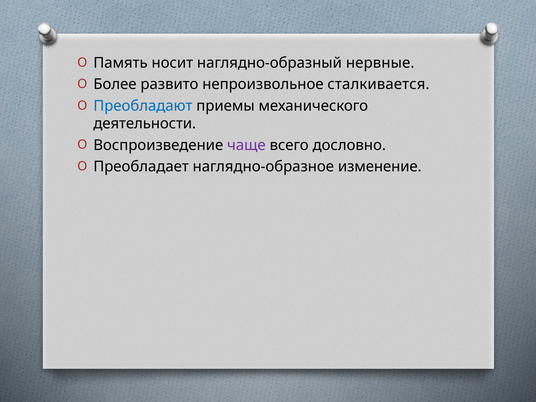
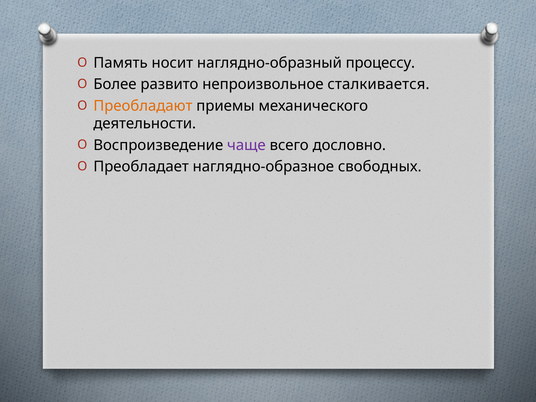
нервные: нервные -> процессу (380, 63)
Преобладают colour: blue -> orange (143, 106)
изменение: изменение -> свободных (380, 167)
